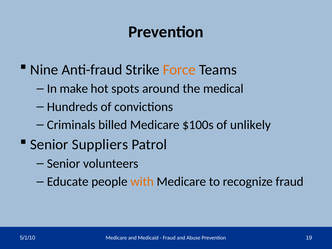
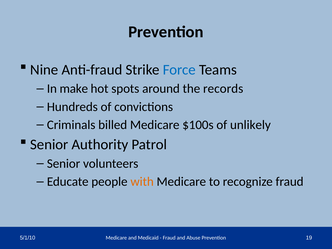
Force colour: orange -> blue (179, 70)
medical: medical -> records (223, 89)
Suppliers: Suppliers -> Authority (100, 145)
